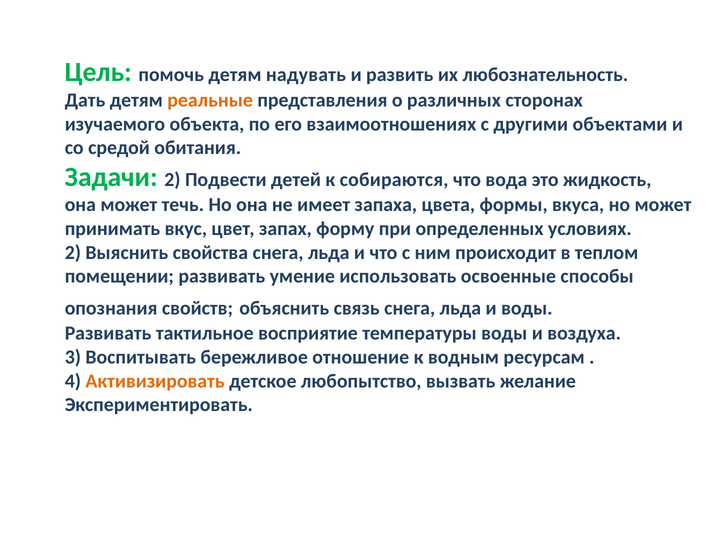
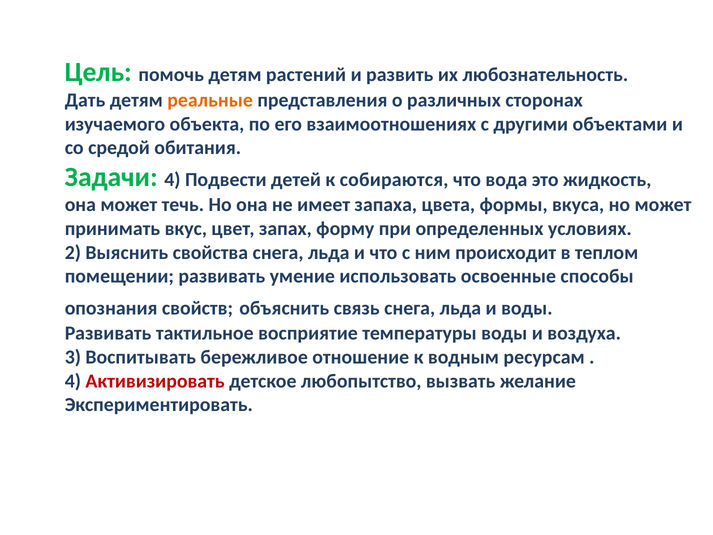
надувать: надувать -> растений (306, 75)
Задачи 2: 2 -> 4 (172, 179)
Активизировать colour: orange -> red (155, 381)
